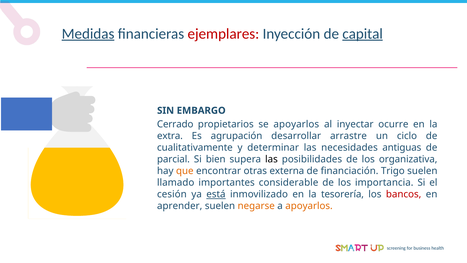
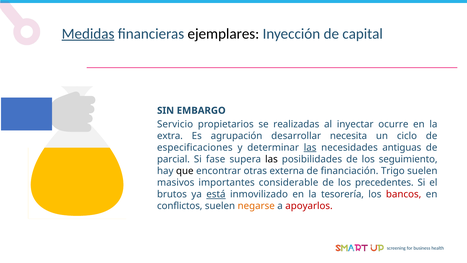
ejemplares colour: red -> black (223, 34)
capital underline: present -> none (363, 34)
Cerrado: Cerrado -> Servicio (175, 124)
se apoyarlos: apoyarlos -> realizadas (296, 124)
arrastre: arrastre -> necesita (349, 136)
cualitativamente: cualitativamente -> especificaciones (195, 147)
las underline: none -> present (310, 147)
bien: bien -> fase (216, 159)
organizativa: organizativa -> seguimiento (408, 159)
que colour: orange -> black (185, 171)
llamado: llamado -> masivos (176, 182)
importancia: importancia -> precedentes (384, 182)
cesión: cesión -> brutos (172, 194)
aprender: aprender -> conflictos (180, 206)
apoyarlos colour: orange -> red (309, 206)
